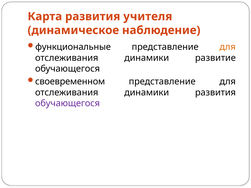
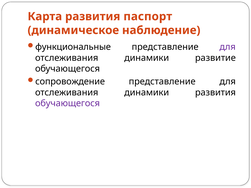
учителя: учителя -> паспорт (148, 16)
для colour: orange -> purple (228, 47)
своевременном: своевременном -> сопровождение (70, 82)
